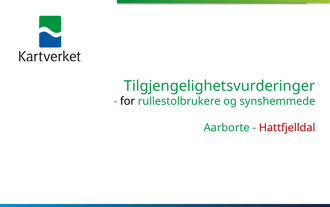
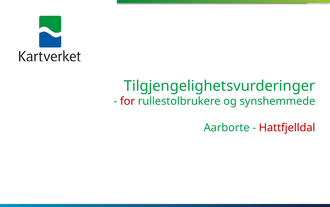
for colour: black -> red (128, 101)
